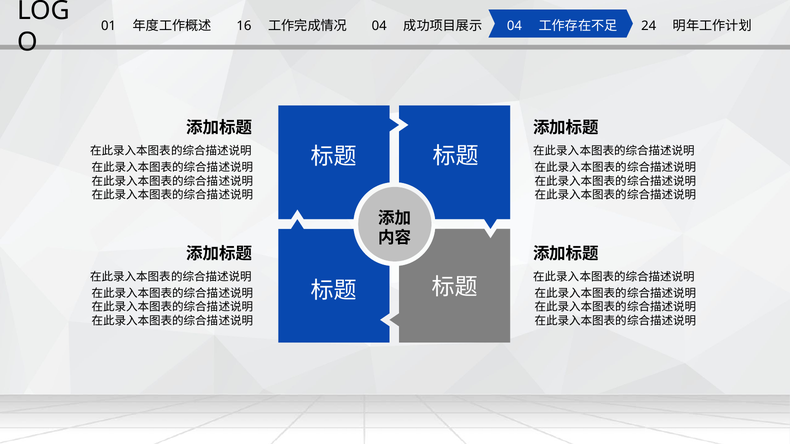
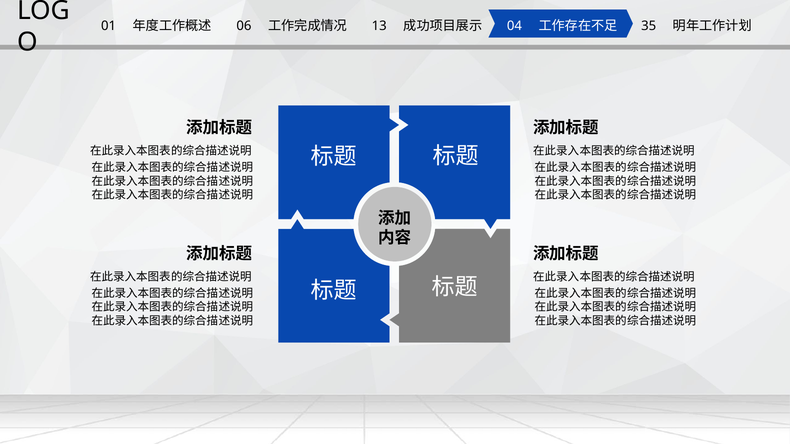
16: 16 -> 06 (244, 26)
04: 04 -> 13 (379, 26)
24: 24 -> 35 (649, 26)
